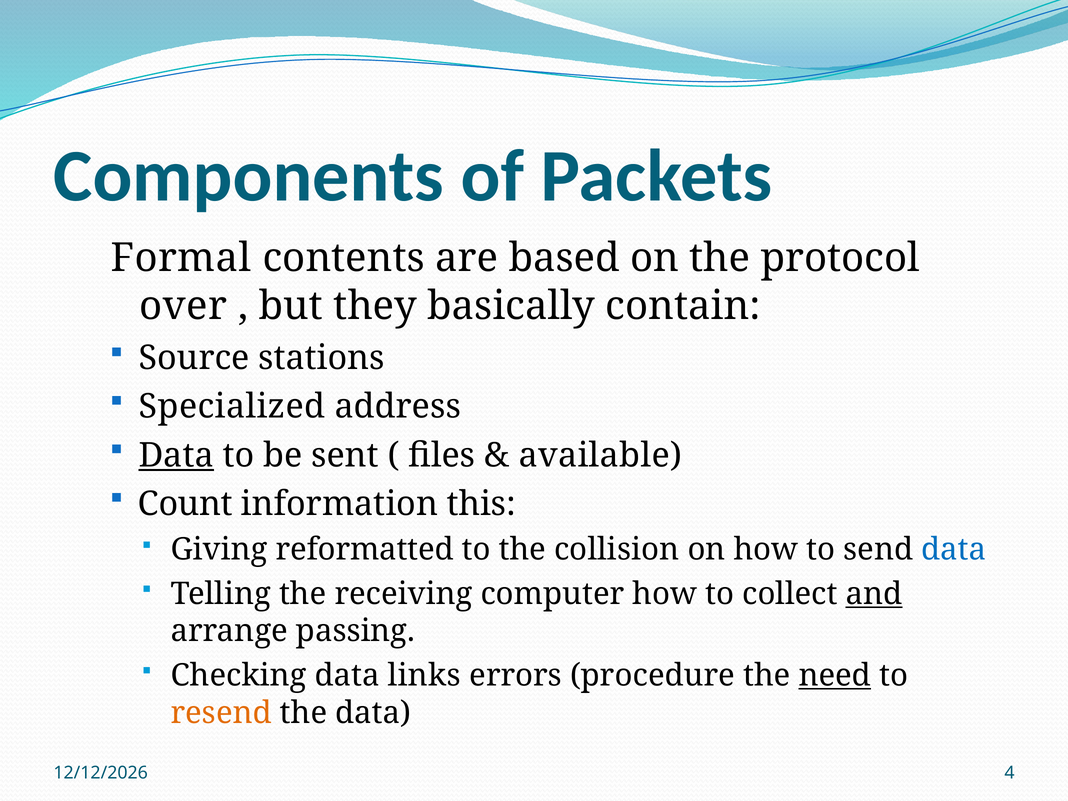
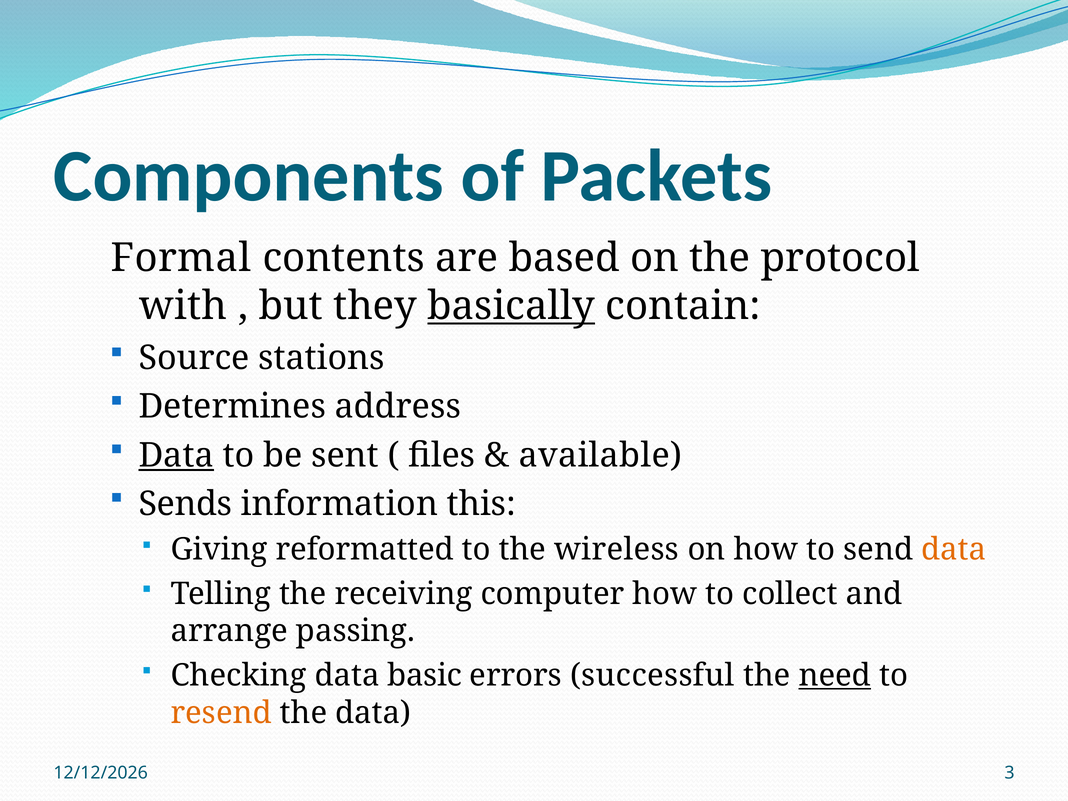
over: over -> with (183, 306)
basically underline: none -> present (511, 306)
Specialized: Specialized -> Determines (232, 407)
Count: Count -> Sends (185, 504)
collision: collision -> wireless (617, 550)
data colour: blue -> orange (954, 550)
and underline: present -> none (874, 594)
links: links -> basic (425, 675)
procedure: procedure -> successful (652, 675)
4: 4 -> 3 (1010, 773)
